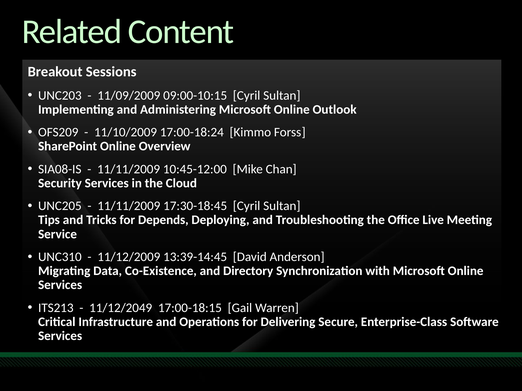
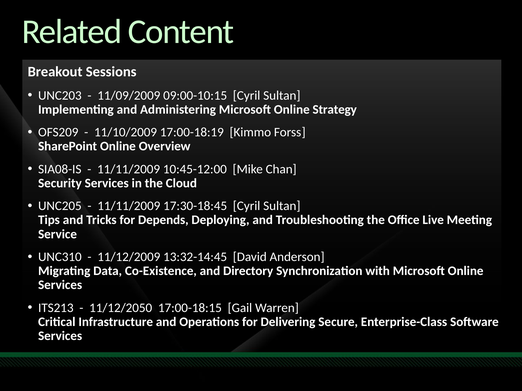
Outlook: Outlook -> Strategy (335, 110)
17:00-18:24: 17:00-18:24 -> 17:00-18:19 (192, 132)
13:39-14:45: 13:39-14:45 -> 13:32-14:45 (195, 257)
11/12/2049: 11/12/2049 -> 11/12/2050 (121, 308)
